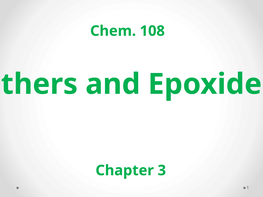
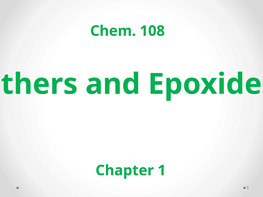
Chapter 3: 3 -> 1 (162, 171)
